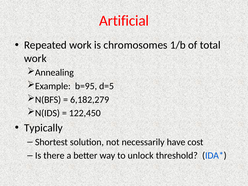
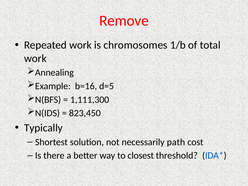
Artificial: Artificial -> Remove (124, 21)
b=95: b=95 -> b=16 (86, 86)
6,182,279: 6,182,279 -> 1,111,300 (90, 100)
122,450: 122,450 -> 823,450 (85, 113)
have: have -> path (176, 142)
unlock: unlock -> closest (141, 156)
